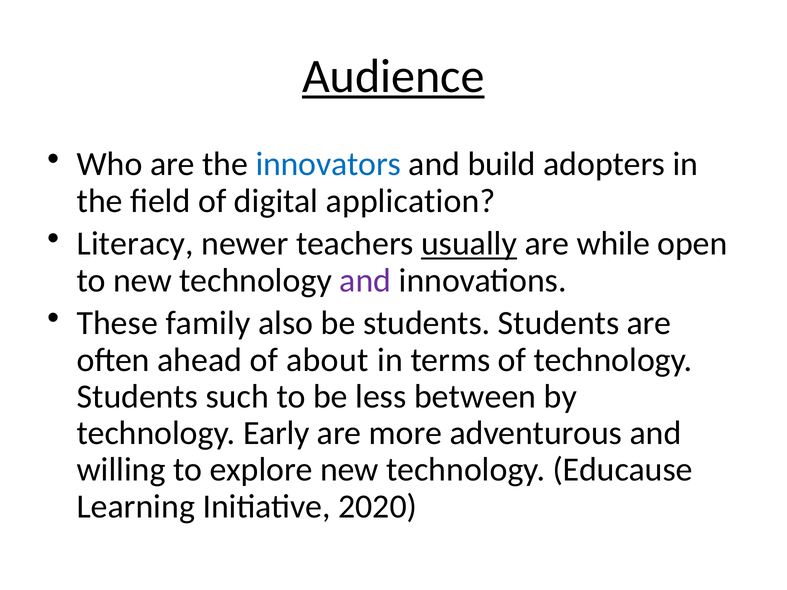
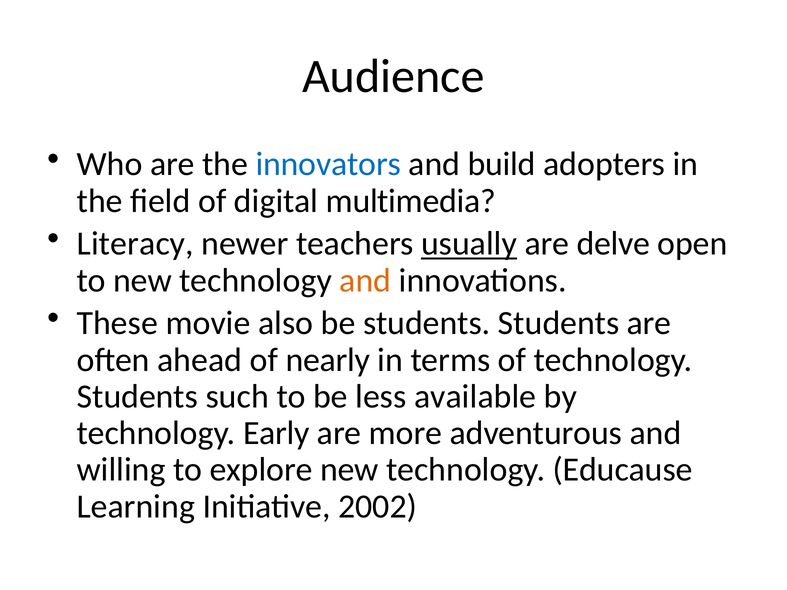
Audience underline: present -> none (393, 76)
application: application -> multimedia (411, 201)
while: while -> delve (613, 244)
and colour: purple -> orange (365, 281)
family: family -> movie (208, 323)
about: about -> nearly (328, 360)
between: between -> available (475, 397)
2020: 2020 -> 2002 (378, 507)
